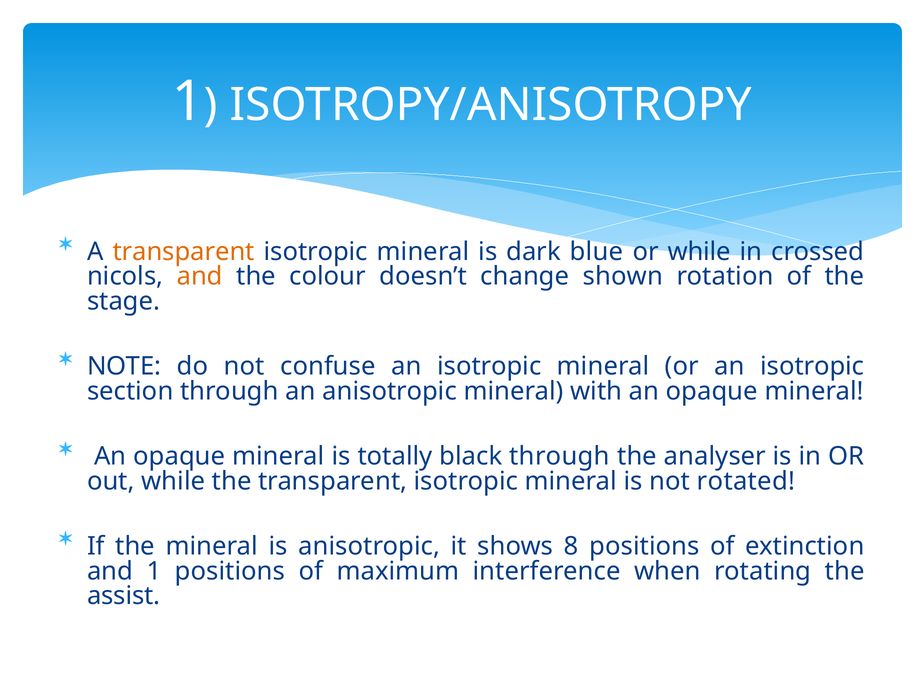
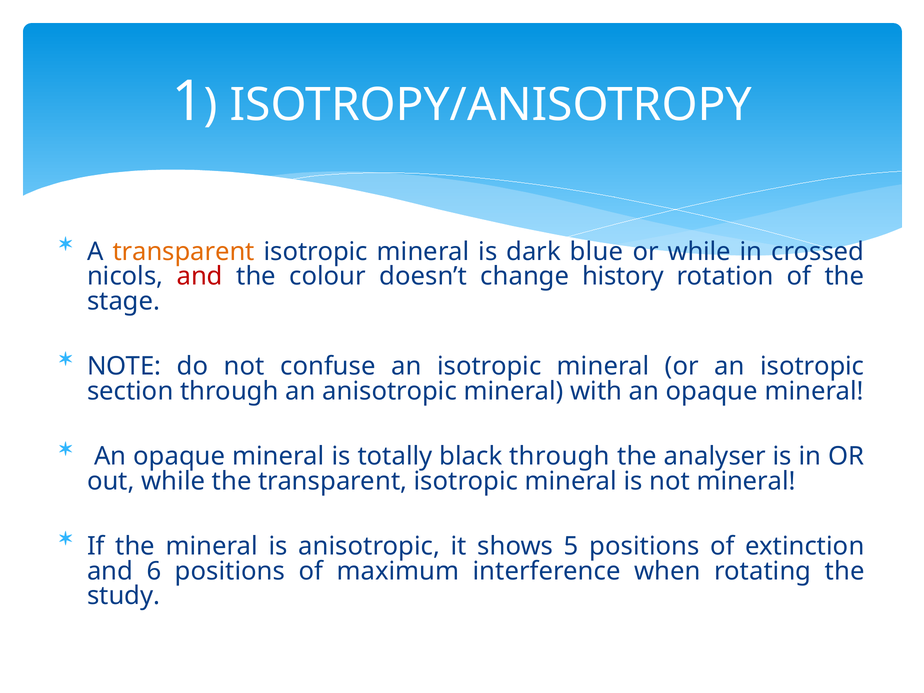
and colour: orange -> red (200, 276)
shown: shown -> history (623, 276)
not rotated: rotated -> mineral (746, 481)
8: 8 -> 5 (571, 546)
and 1: 1 -> 6 (154, 571)
assist: assist -> study (124, 596)
